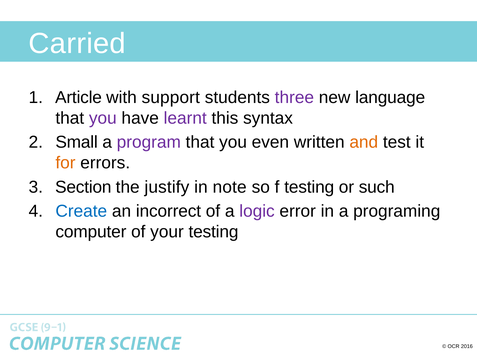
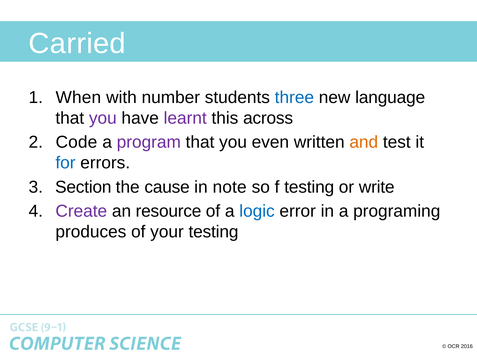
Article: Article -> When (78, 97)
support: support -> number (171, 97)
three colour: purple -> blue (294, 97)
syntax: syntax -> across (268, 118)
Small: Small -> Code (76, 142)
for colour: orange -> blue (65, 163)
justify: justify -> cause (167, 187)
such: such -> write (377, 187)
Create colour: blue -> purple (81, 211)
incorrect: incorrect -> resource (169, 211)
logic colour: purple -> blue (257, 211)
computer: computer -> produces (91, 232)
